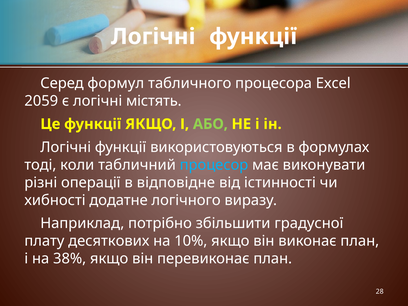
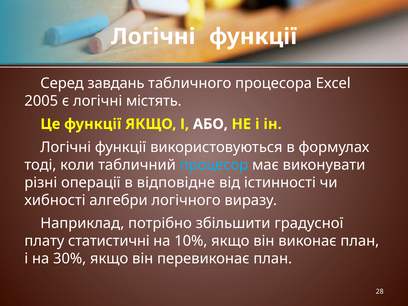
формул: формул -> завдань (116, 83)
2059: 2059 -> 2005 (41, 101)
АБО colour: light green -> white (210, 124)
додатне: додатне -> алгебри (119, 200)
десяткових: десяткових -> статистичні (109, 241)
38%: 38% -> 30% (70, 259)
